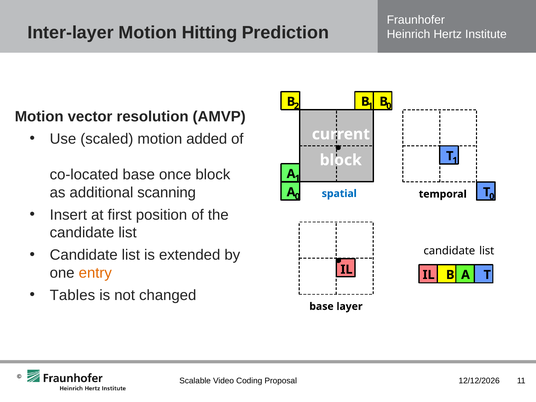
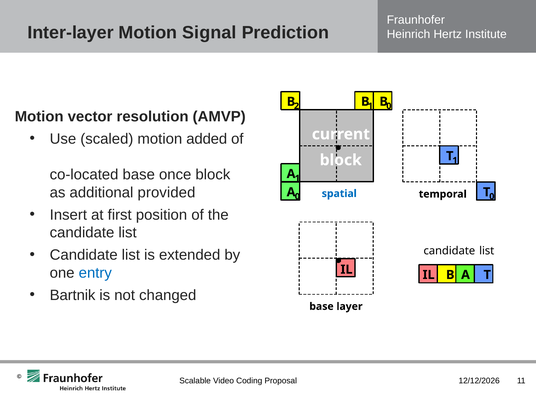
Hitting: Hitting -> Signal (209, 33)
scanning: scanning -> provided (166, 192)
entry colour: orange -> blue (95, 273)
Tables: Tables -> Bartnik (73, 295)
